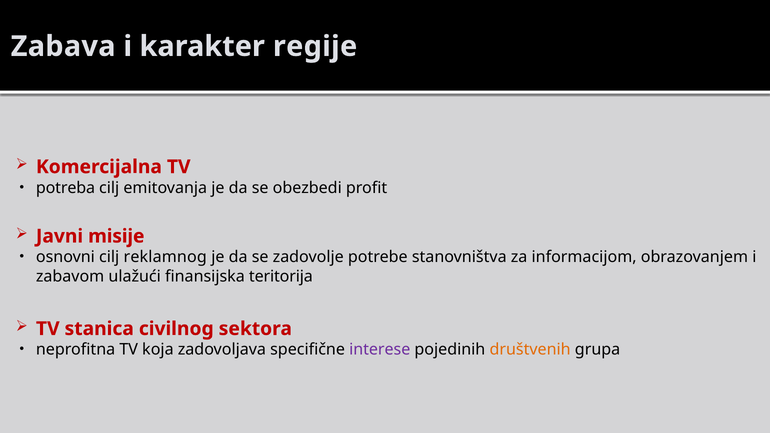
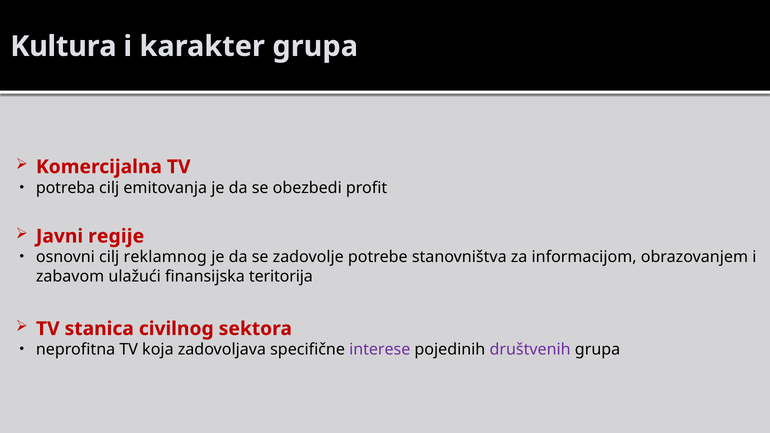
Zabava: Zabava -> Kultura (63, 46)
karakter regije: regije -> grupa (315, 46)
misije: misije -> regije (116, 236)
društvenih colour: orange -> purple (530, 350)
